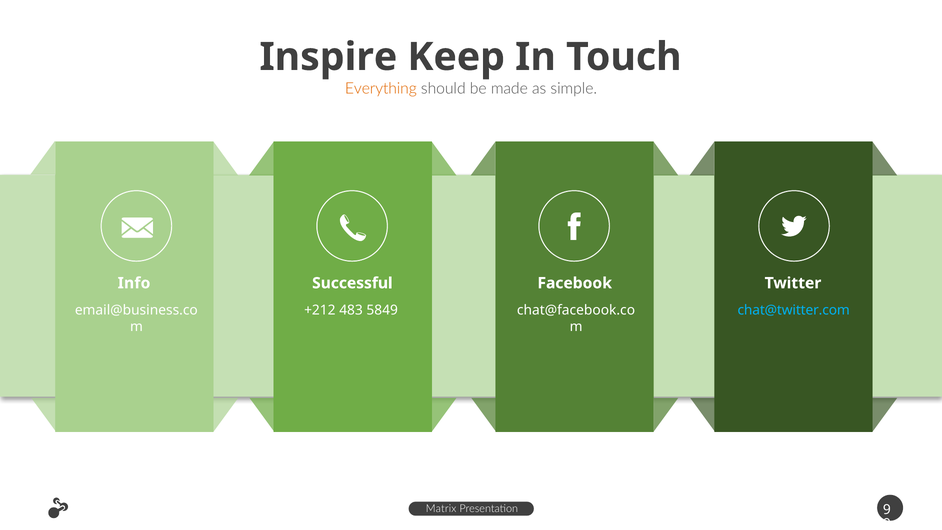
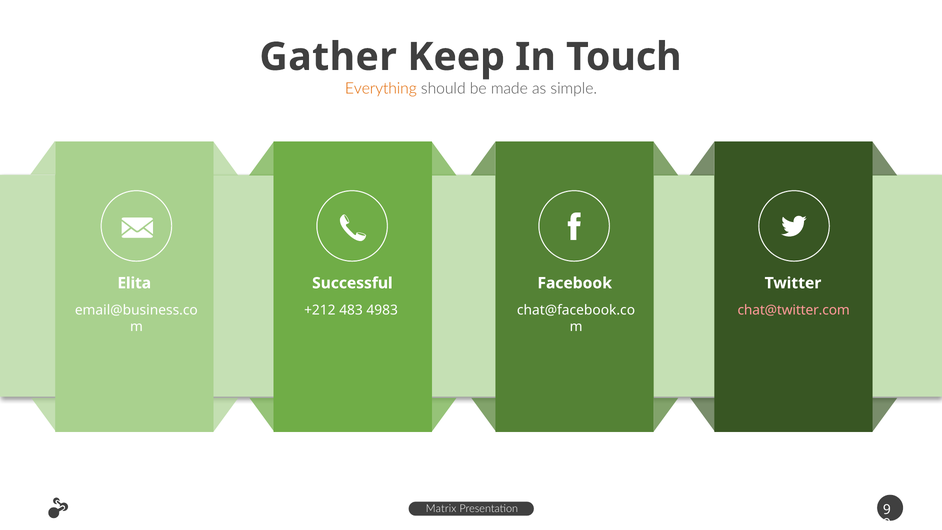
Inspire: Inspire -> Gather (328, 57)
Info: Info -> Elita (134, 283)
5849: 5849 -> 4983 (382, 310)
chat@twitter.com colour: light blue -> pink (794, 310)
